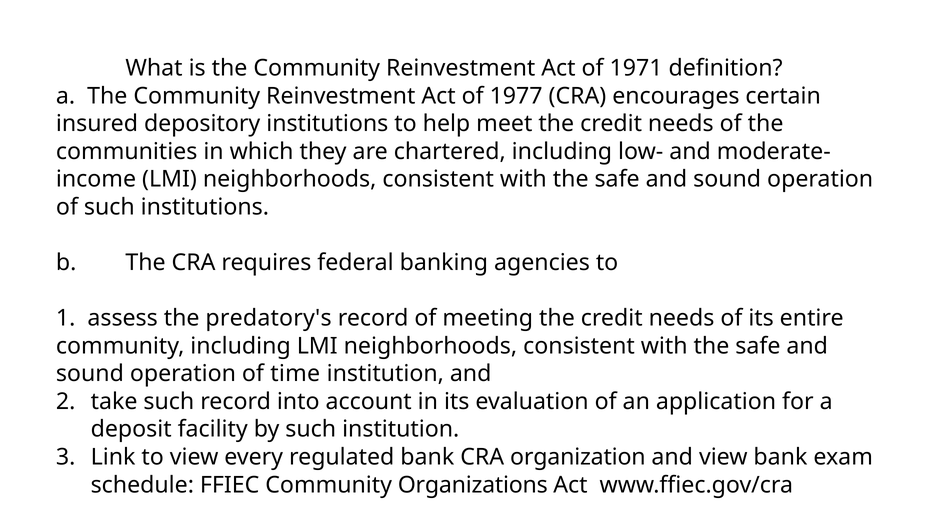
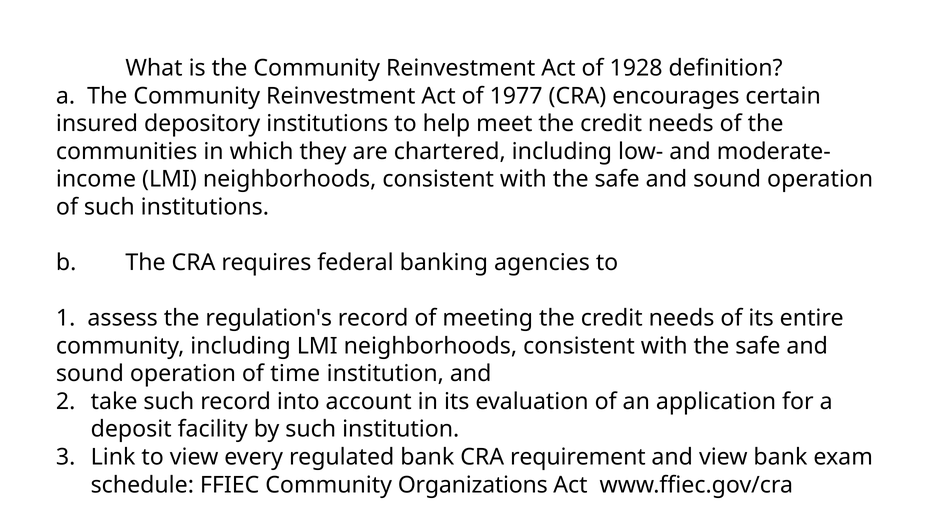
1971: 1971 -> 1928 (636, 68)
predatory's: predatory's -> regulation's (269, 318)
organization: organization -> requirement (578, 457)
